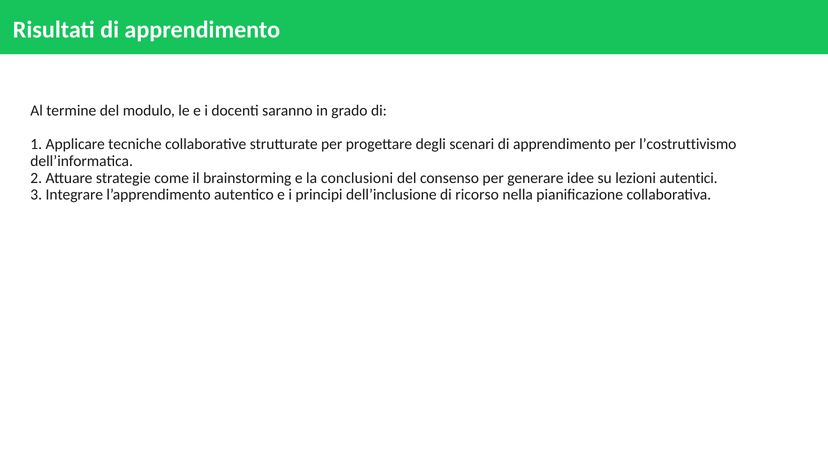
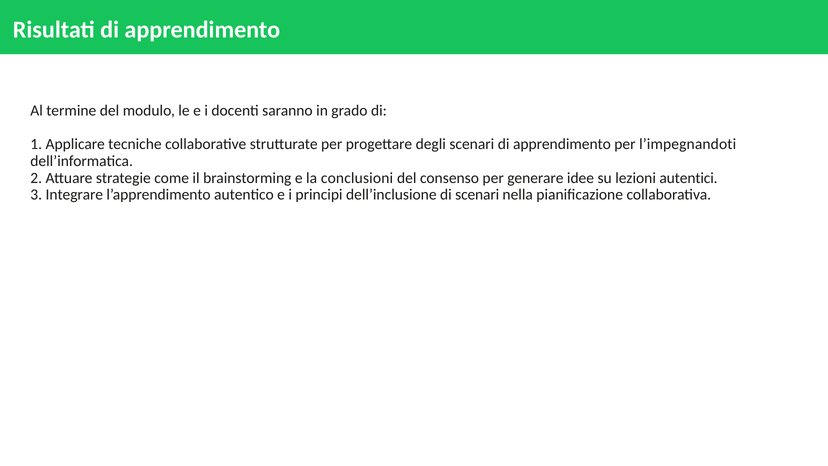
l’costruttivismo: l’costruttivismo -> l’impegnandoti (688, 144)
di ricorso: ricorso -> scenari (477, 195)
